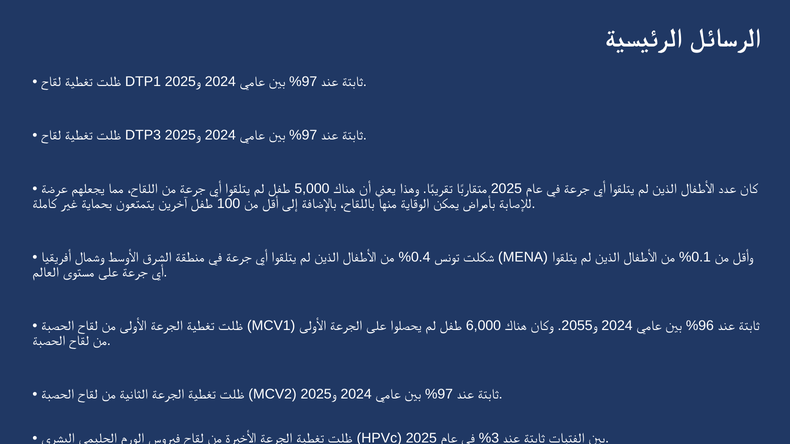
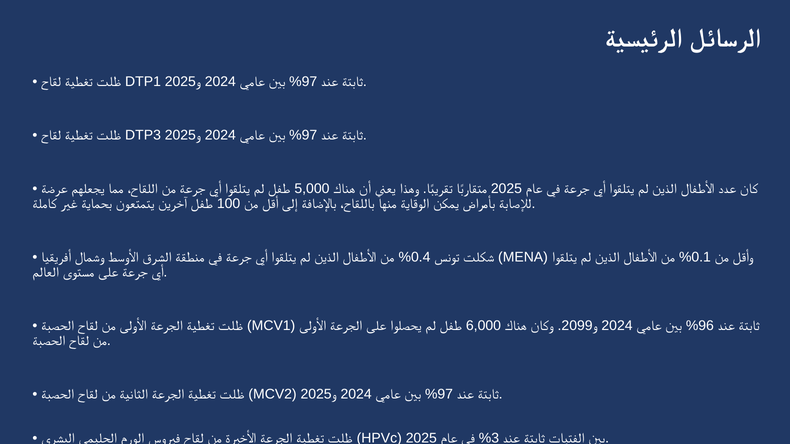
2055: 2055 -> 2099 (577, 326)
